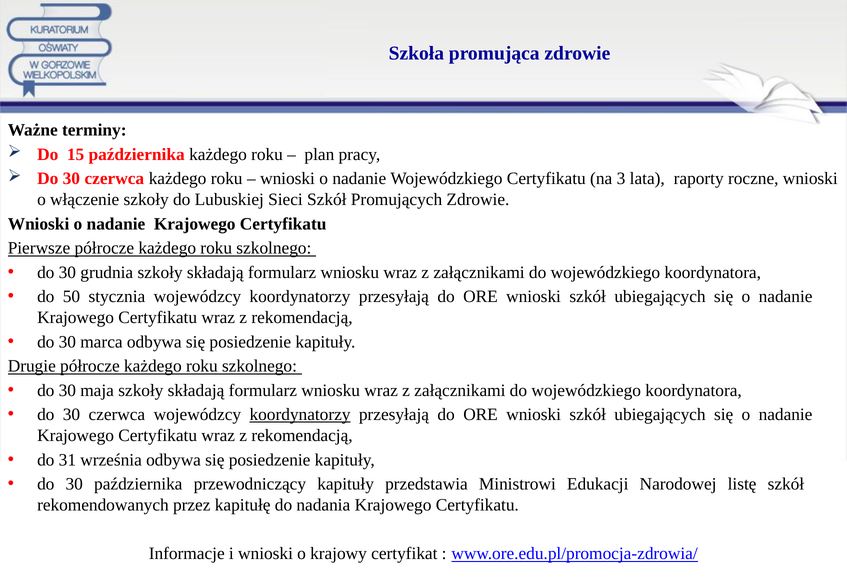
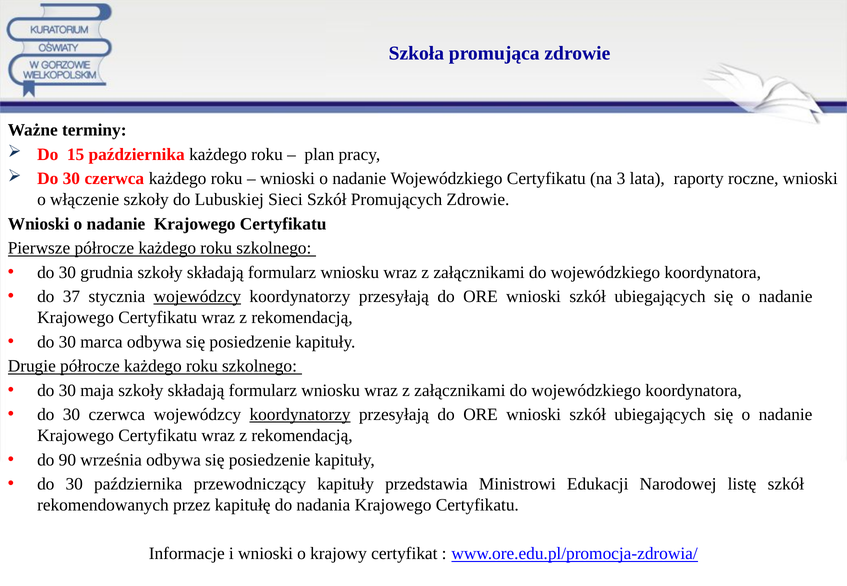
50: 50 -> 37 (71, 297)
wojewódzcy underline: none -> present (197, 297)
31: 31 -> 90 (67, 460)
